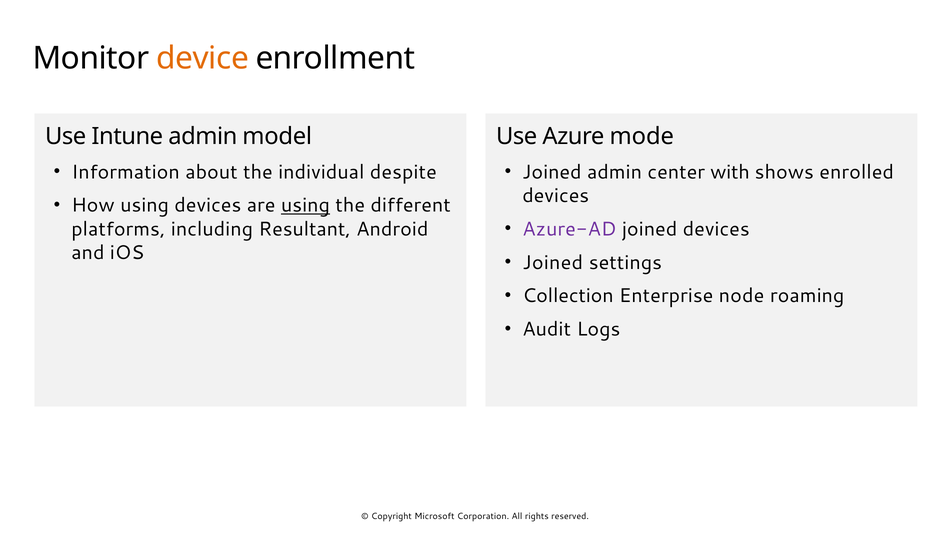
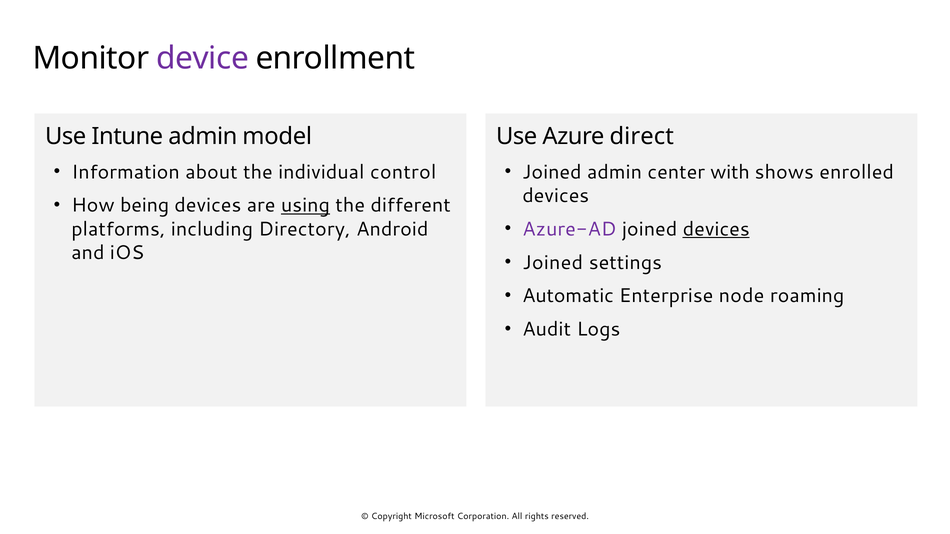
device colour: orange -> purple (203, 58)
mode: mode -> direct (642, 137)
despite: despite -> control (403, 172)
How using: using -> being (145, 206)
devices underline: none -> present (716, 229)
Resultant: Resultant -> Directory (305, 229)
Collection: Collection -> Automatic (568, 296)
